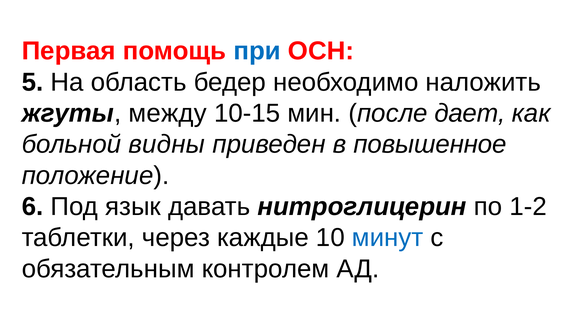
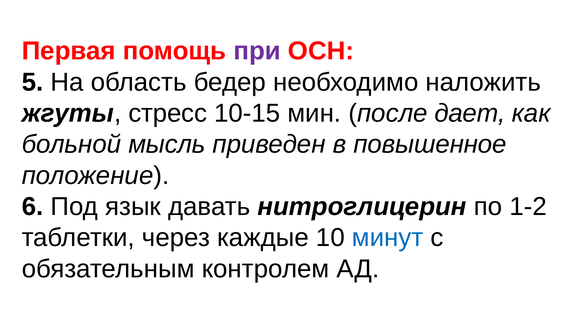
при colour: blue -> purple (257, 51)
между: между -> стресс (168, 113)
видны: видны -> мысль (167, 144)
